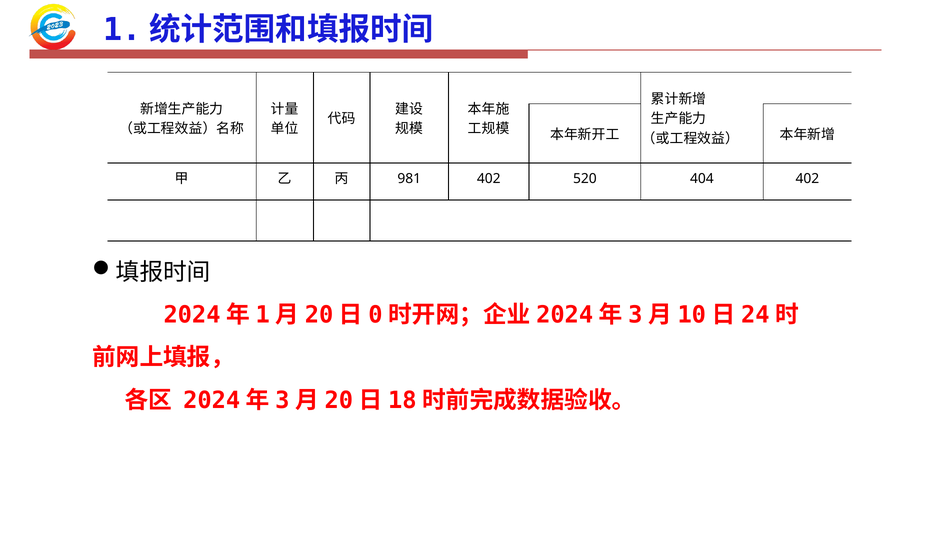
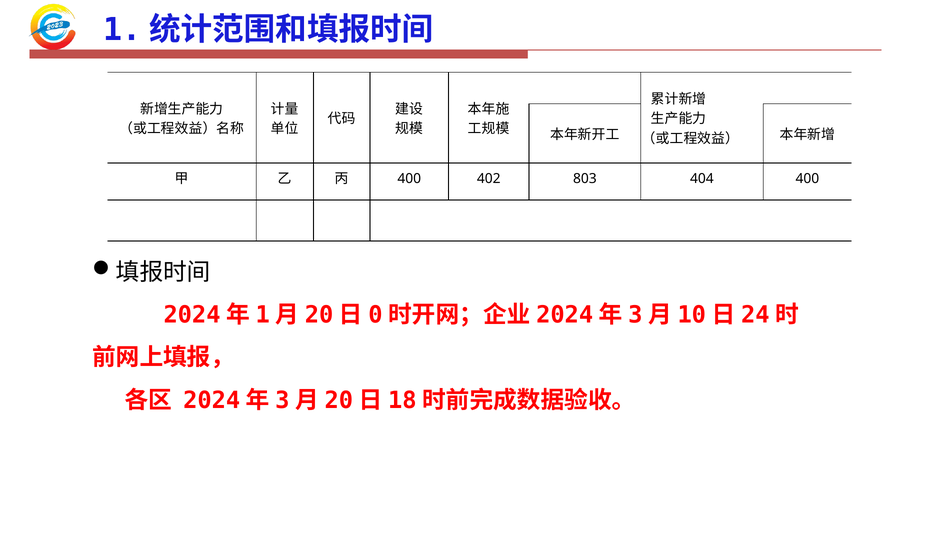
981: 981 -> 400 (409, 179)
520: 520 -> 803 (585, 179)
404 402: 402 -> 400 (807, 179)
